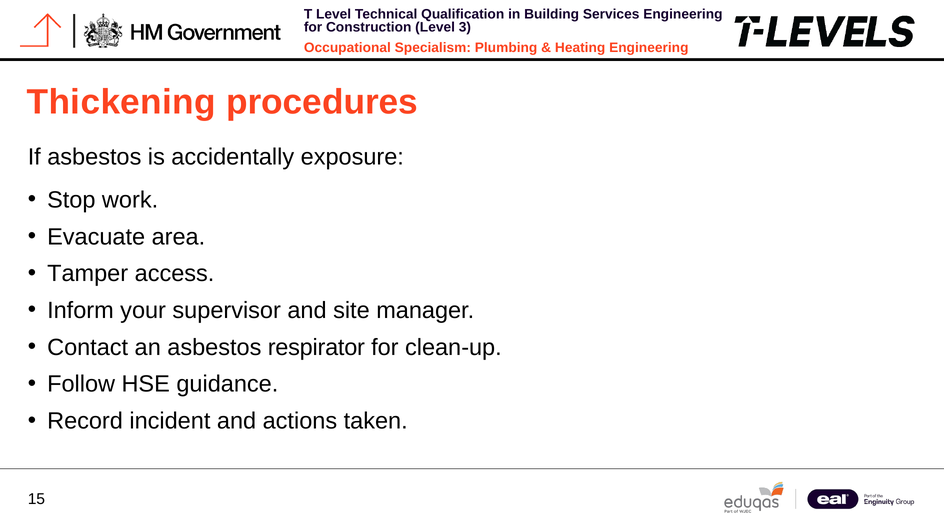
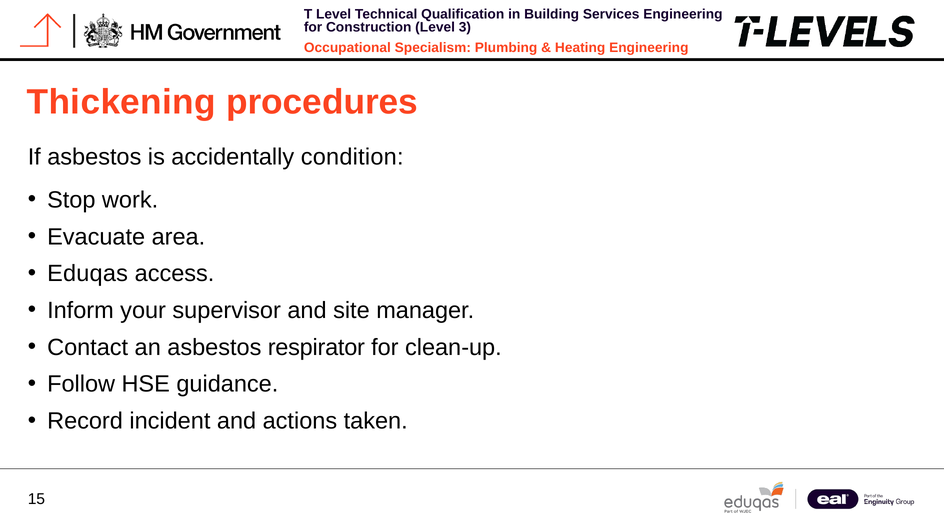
exposure: exposure -> condition (352, 157)
Tamper: Tamper -> Eduqas (88, 274)
